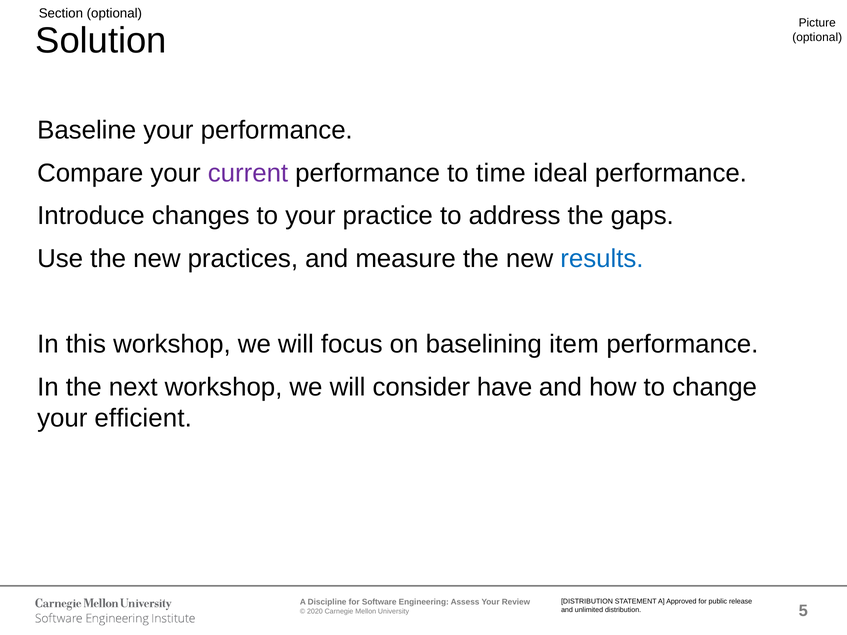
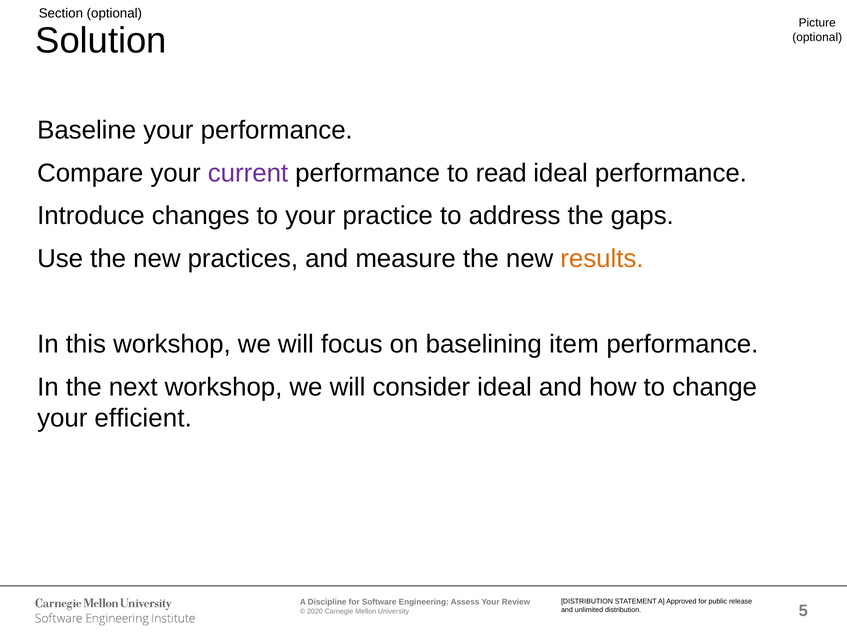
time: time -> read (501, 173)
results colour: blue -> orange (602, 259)
consider have: have -> ideal (505, 387)
